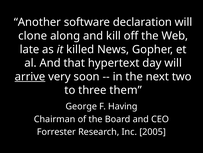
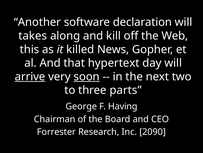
clone: clone -> takes (33, 36)
late: late -> this (29, 49)
soon underline: none -> present (87, 76)
them: them -> parts (126, 90)
2005: 2005 -> 2090 (153, 131)
